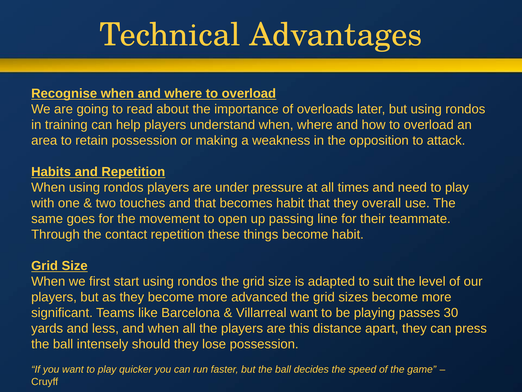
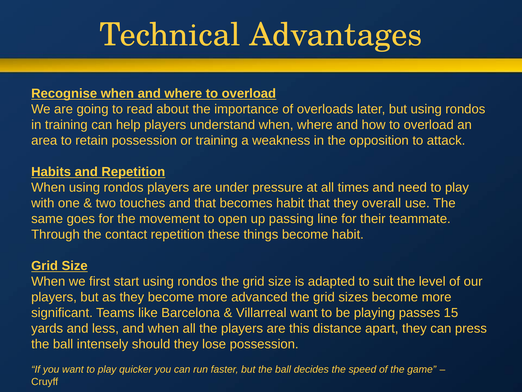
or making: making -> training (217, 140)
30: 30 -> 15 (451, 313)
